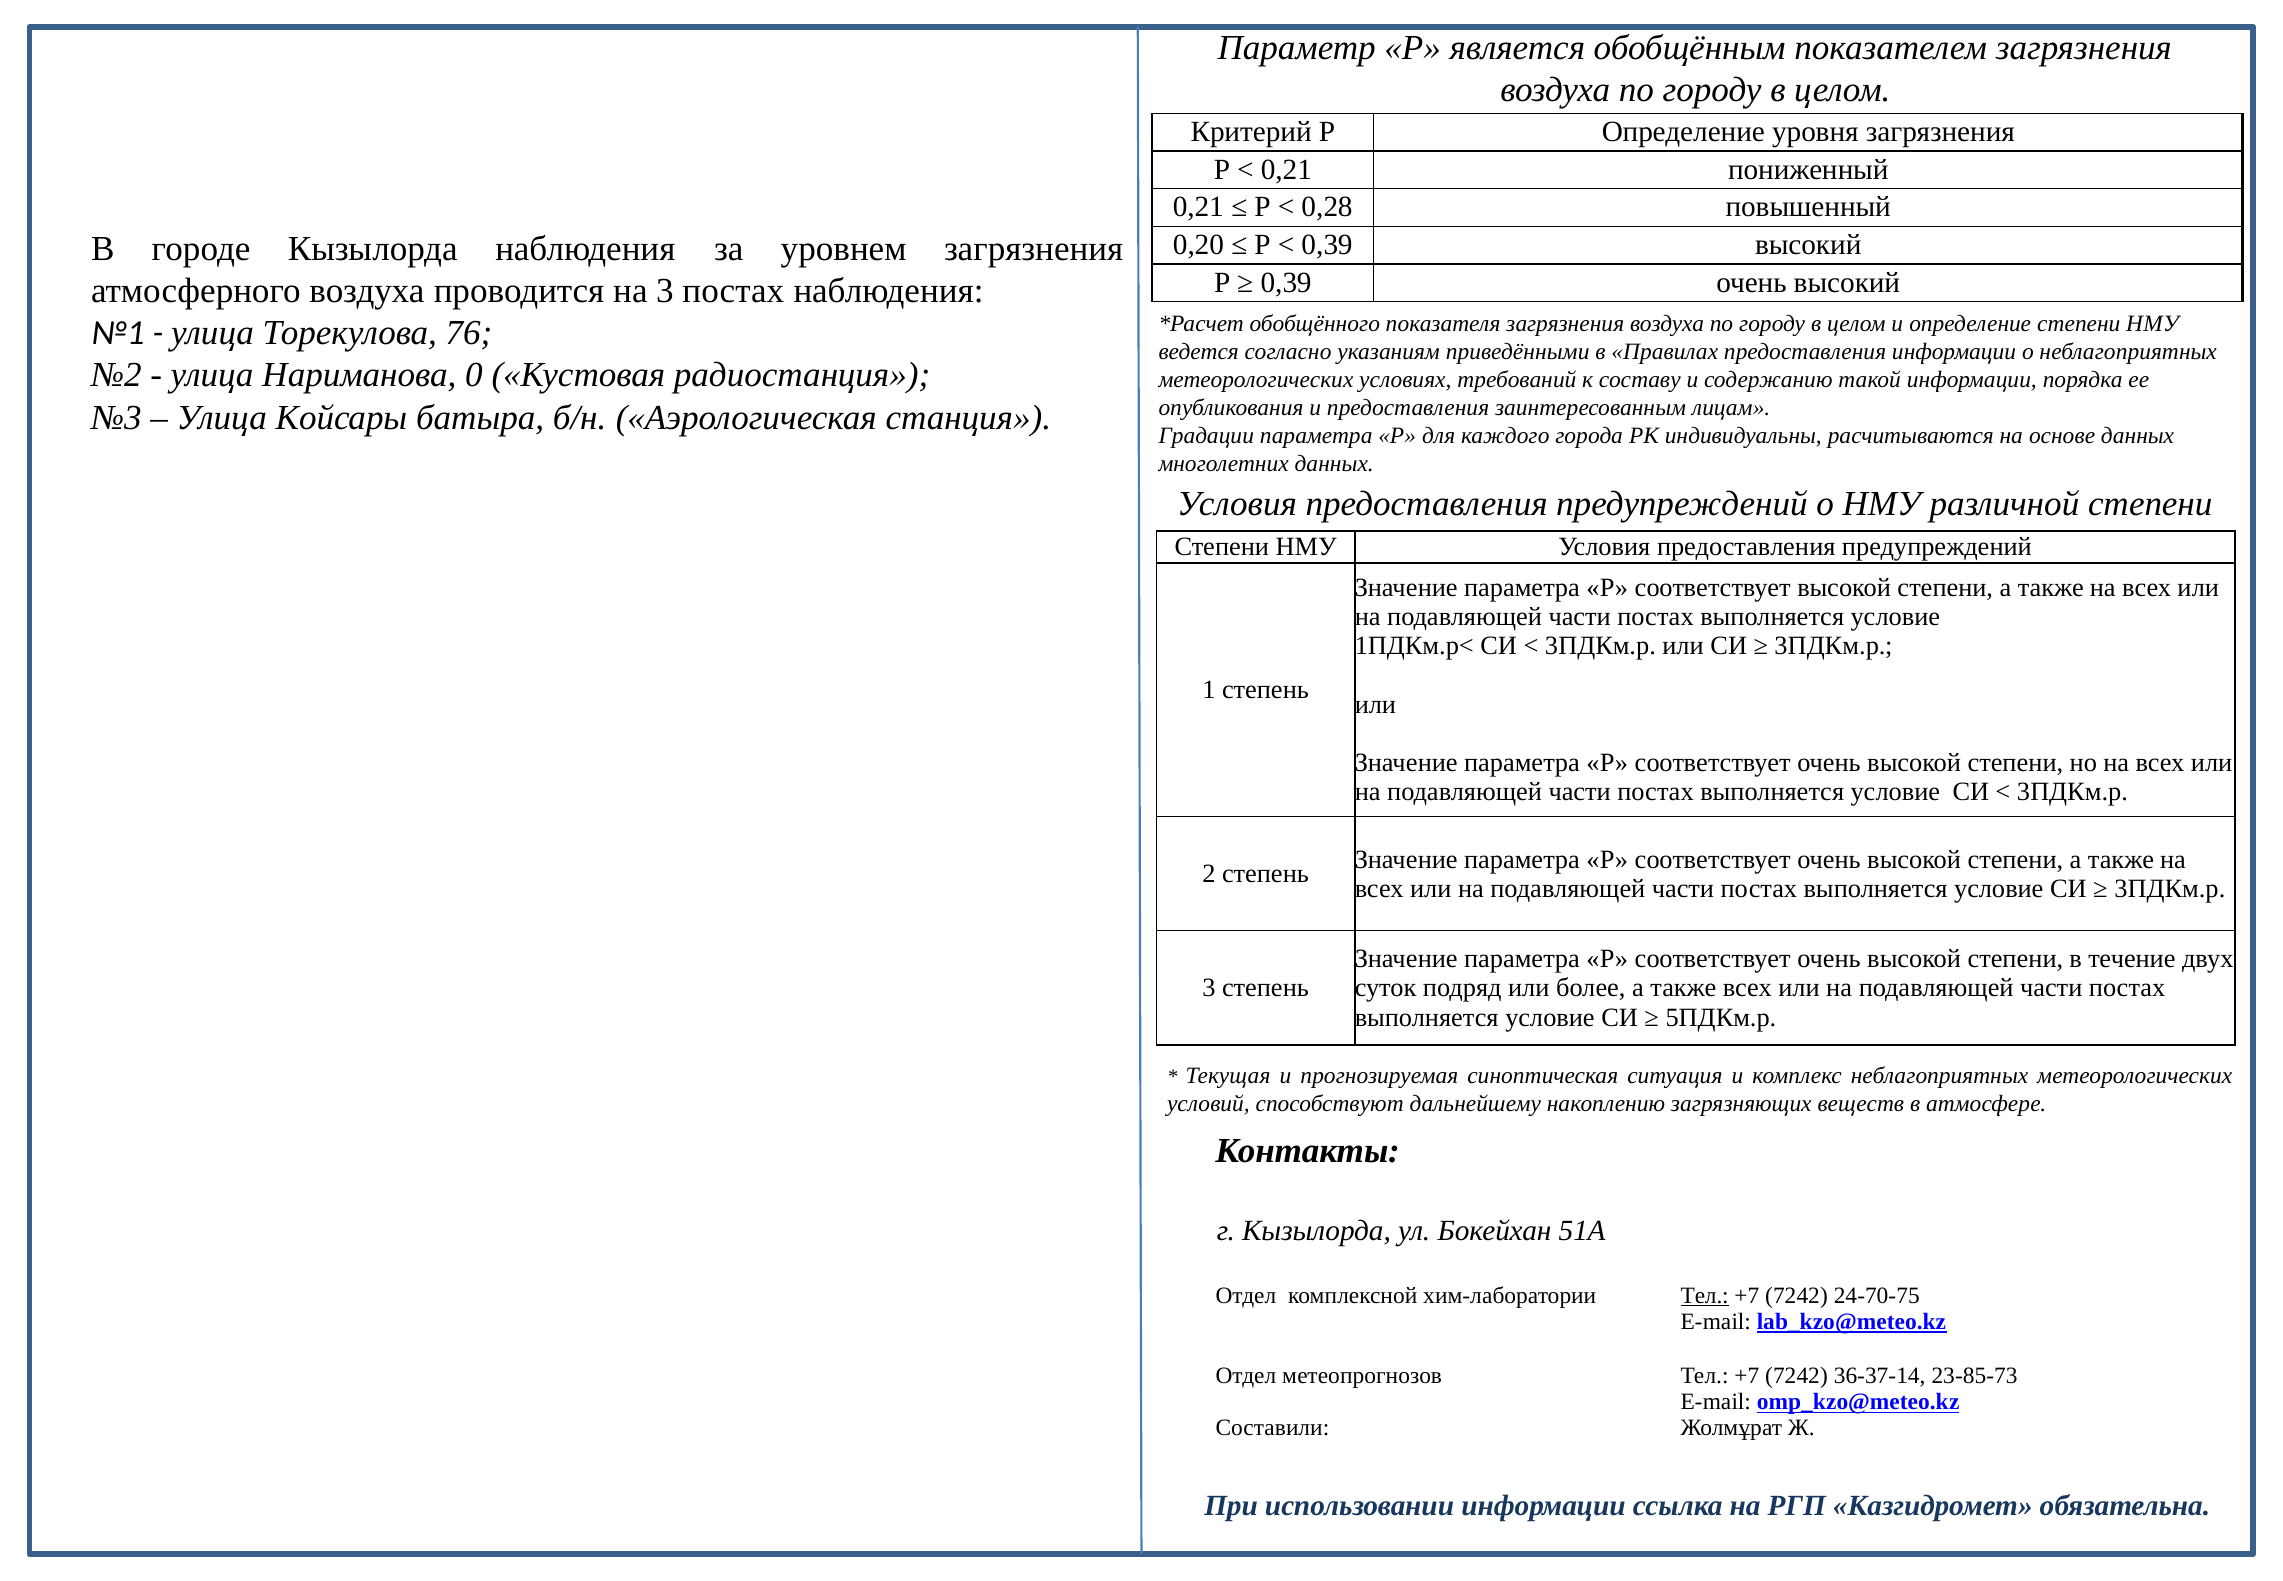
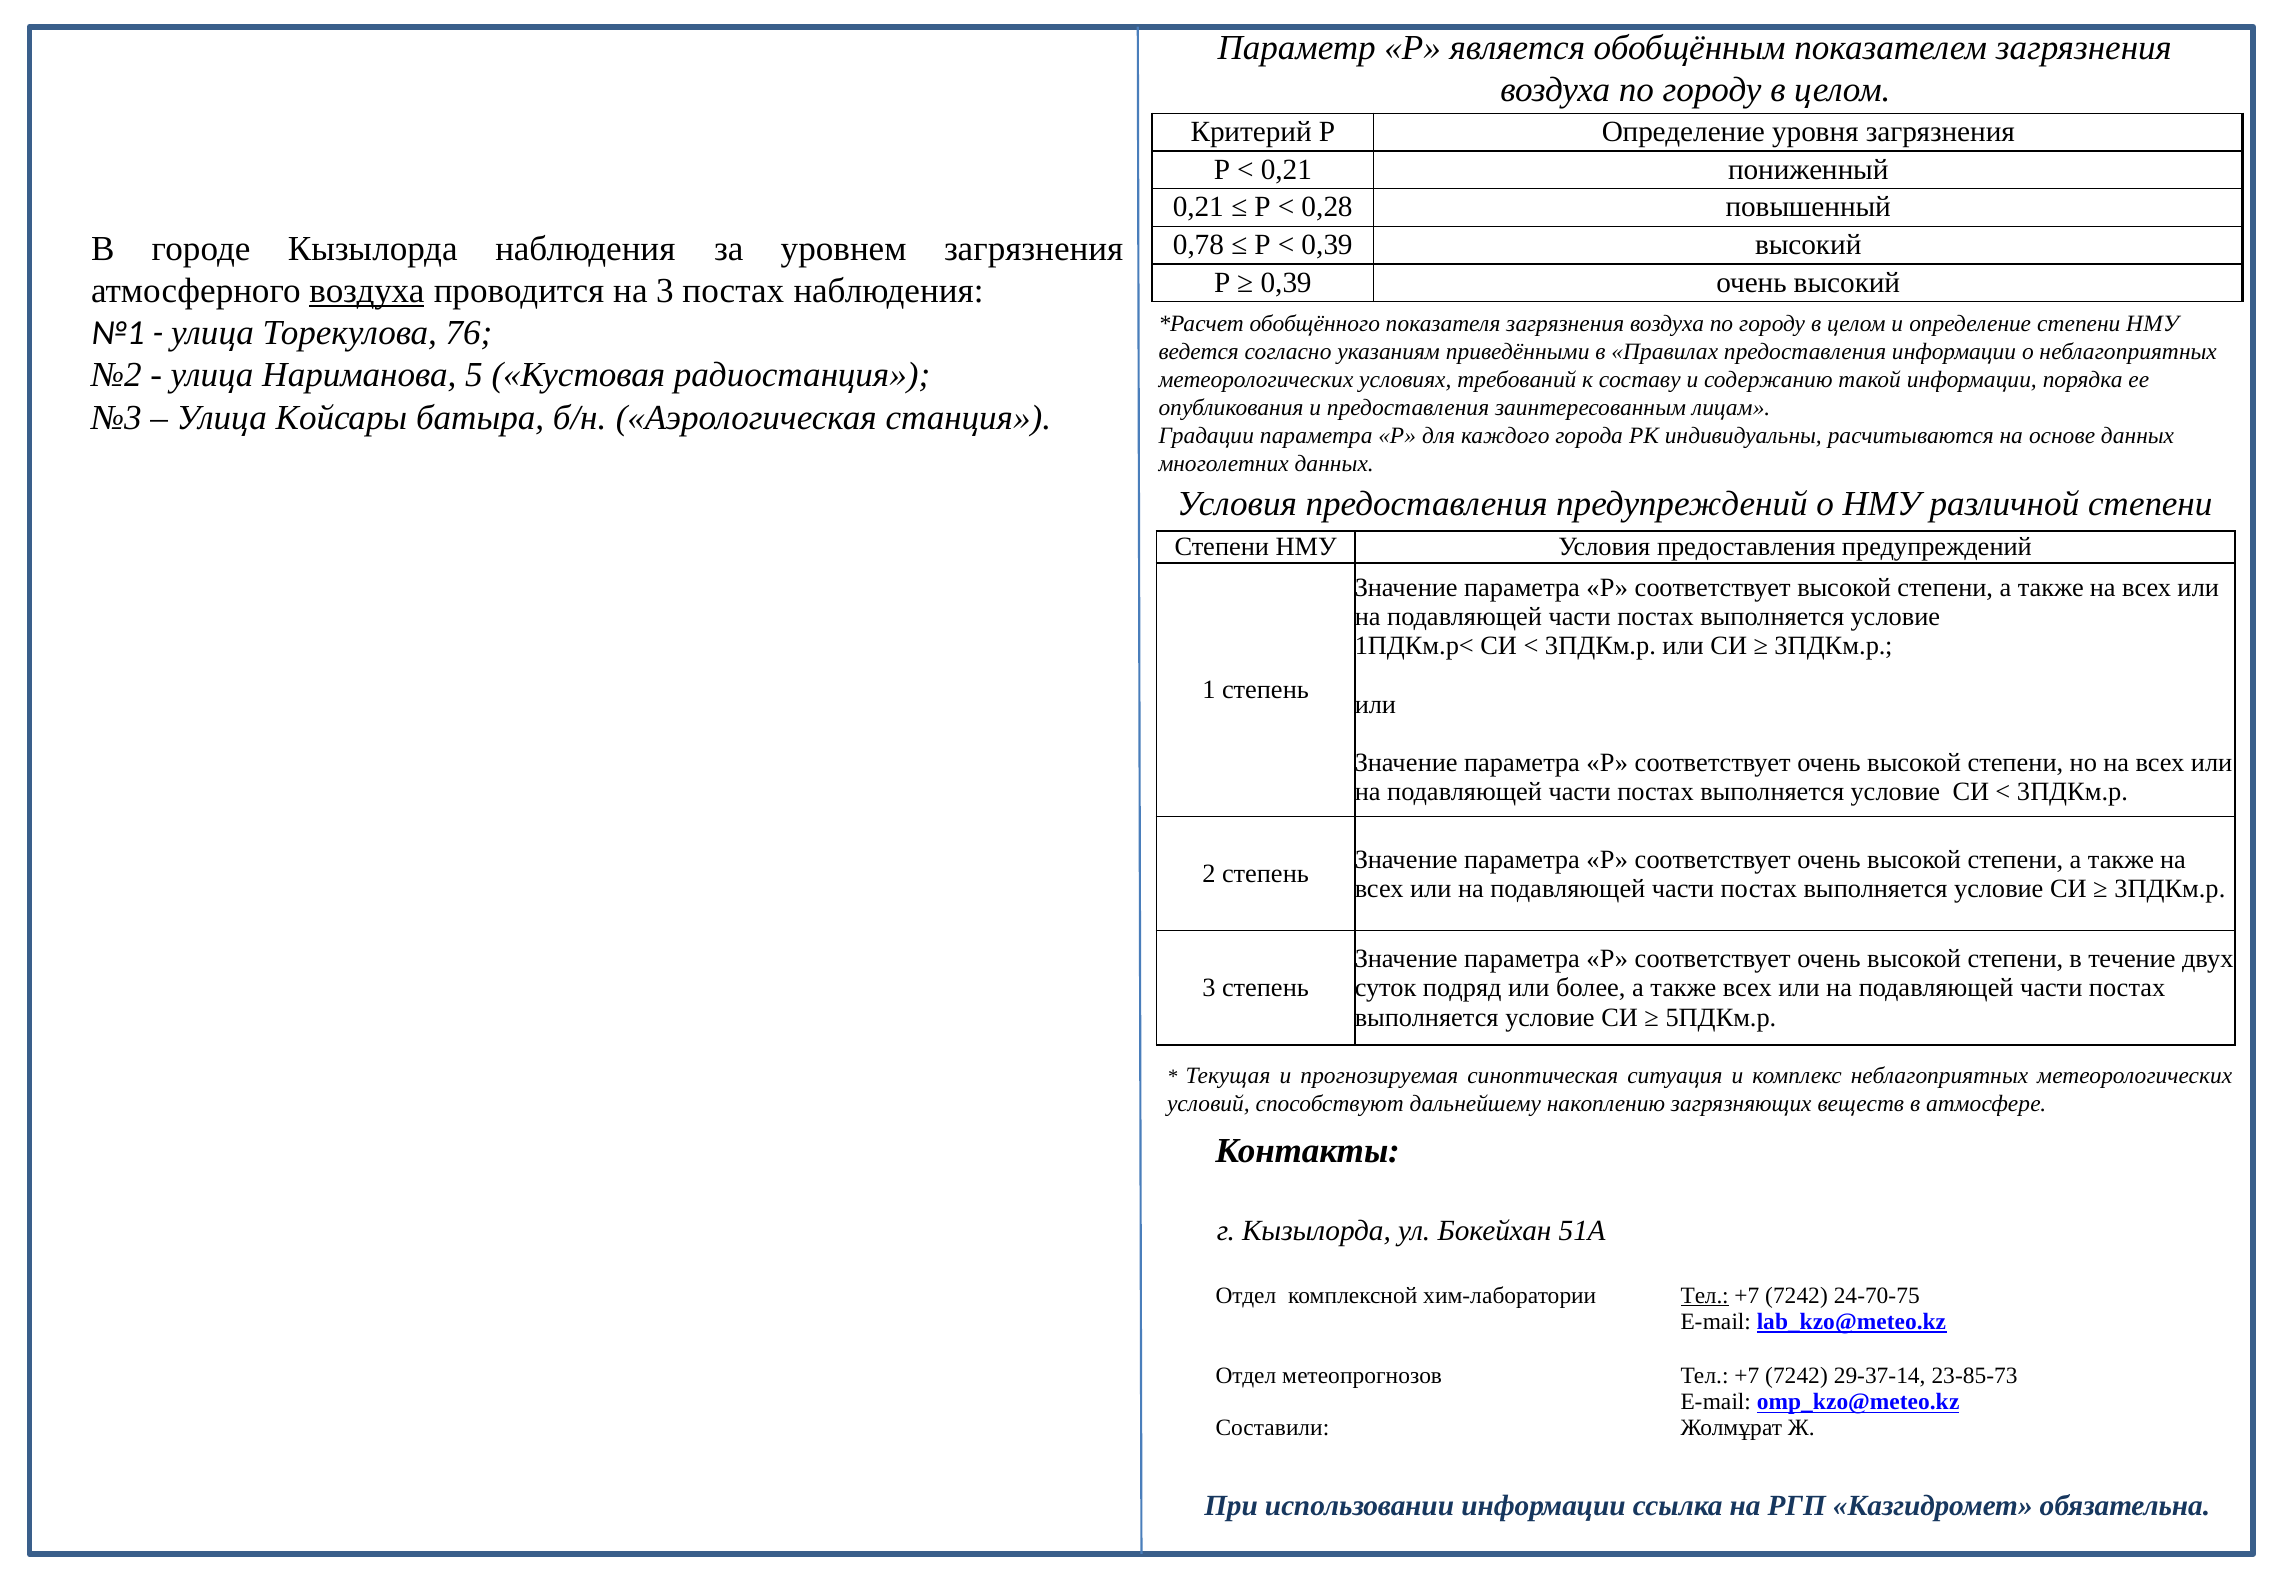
0,20: 0,20 -> 0,78 (1198, 245)
воздуха underline: none -> present (367, 291)
0: 0 -> 5 (474, 375)
36-37-14: 36-37-14 -> 29-37-14 (1880, 1376)
